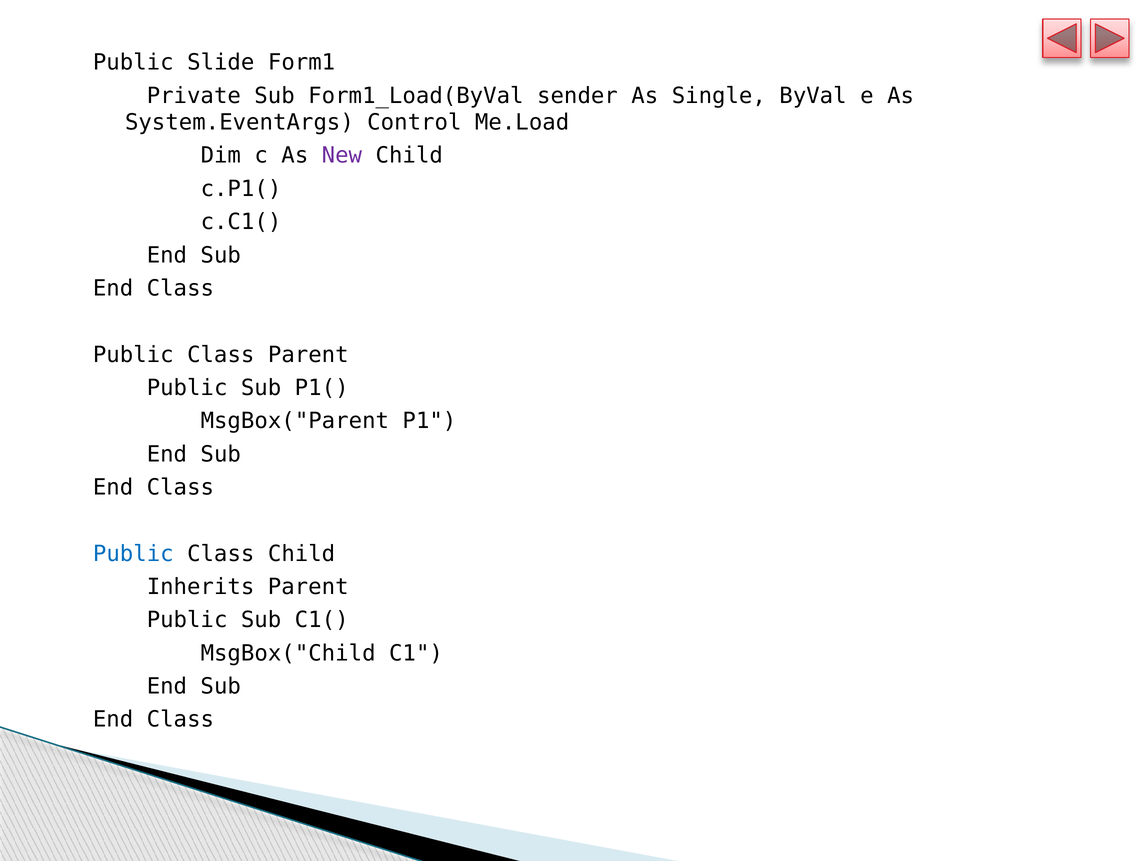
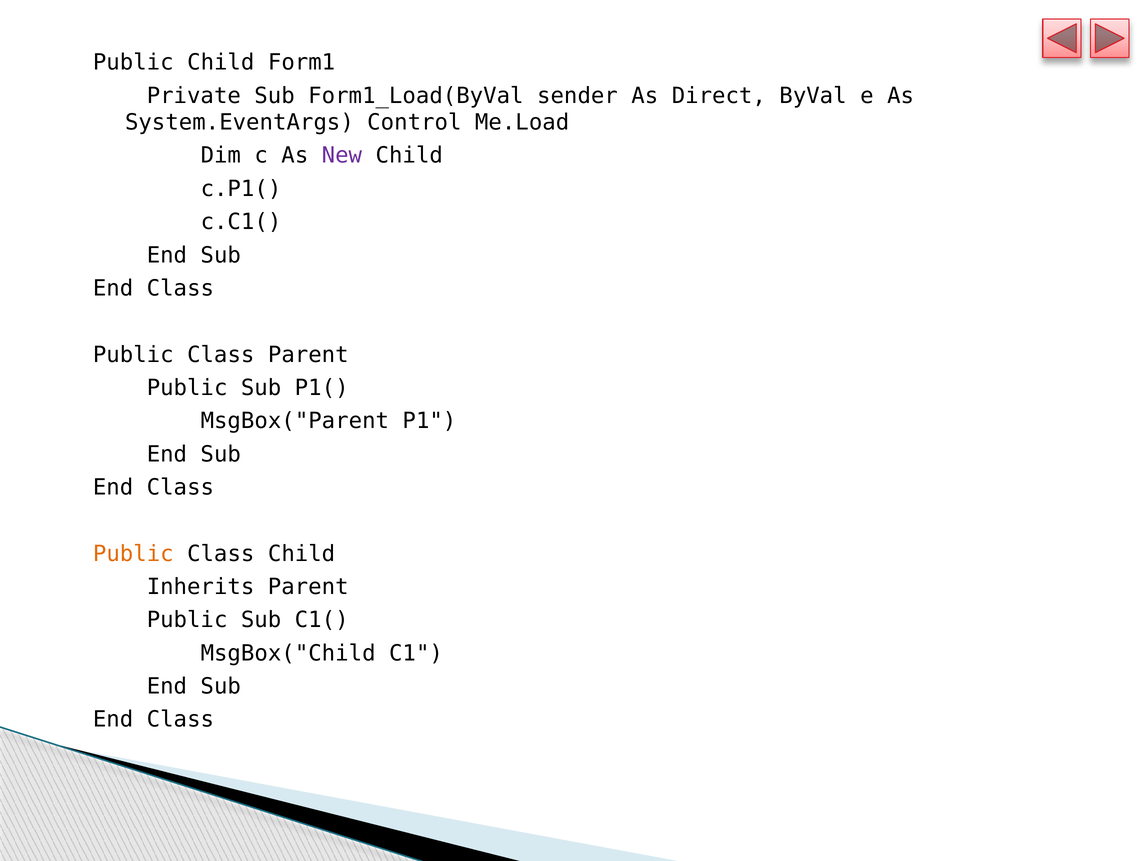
Public Slide: Slide -> Child (221, 62)
Single: Single -> Direct (719, 96)
Public colour: blue -> orange (133, 554)
